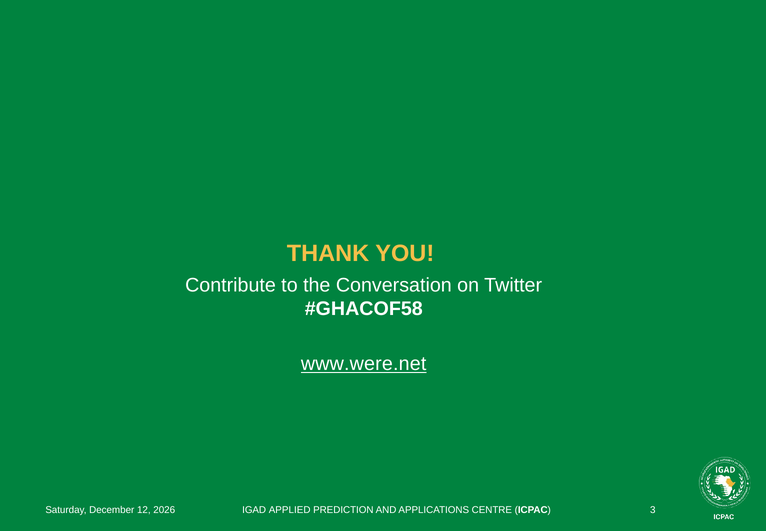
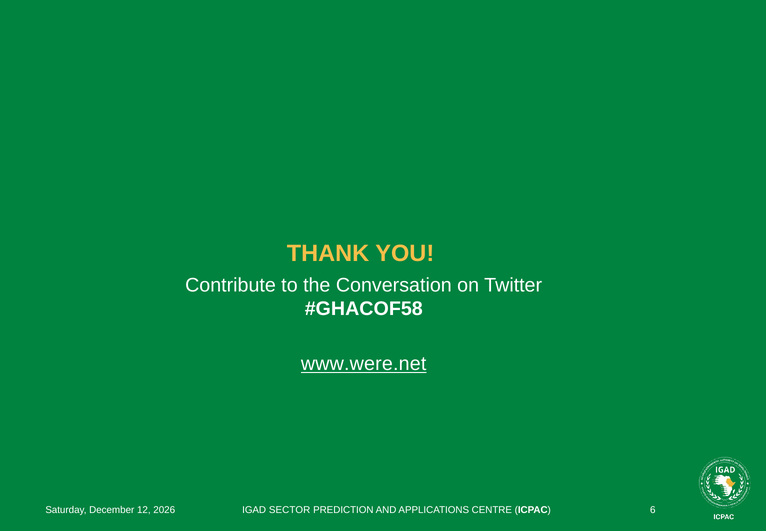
APPLIED: APPLIED -> SECTOR (290, 509)
3: 3 -> 6 (653, 509)
